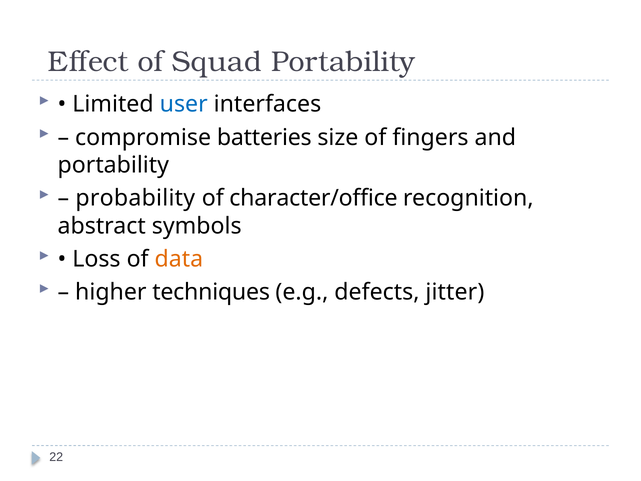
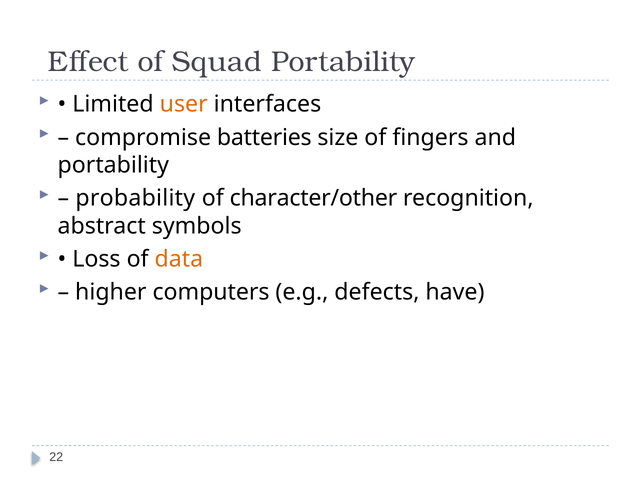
user colour: blue -> orange (184, 104)
character/office: character/office -> character/other (313, 198)
techniques: techniques -> computers (211, 292)
jitter: jitter -> have (455, 292)
